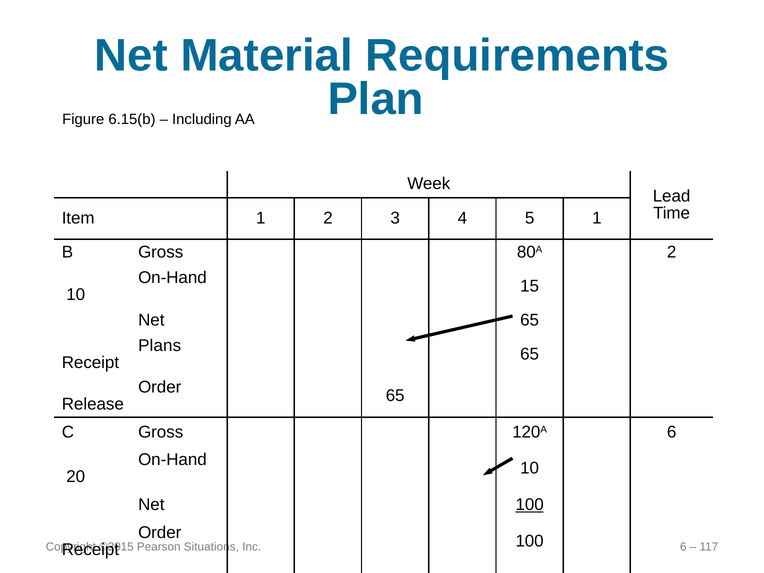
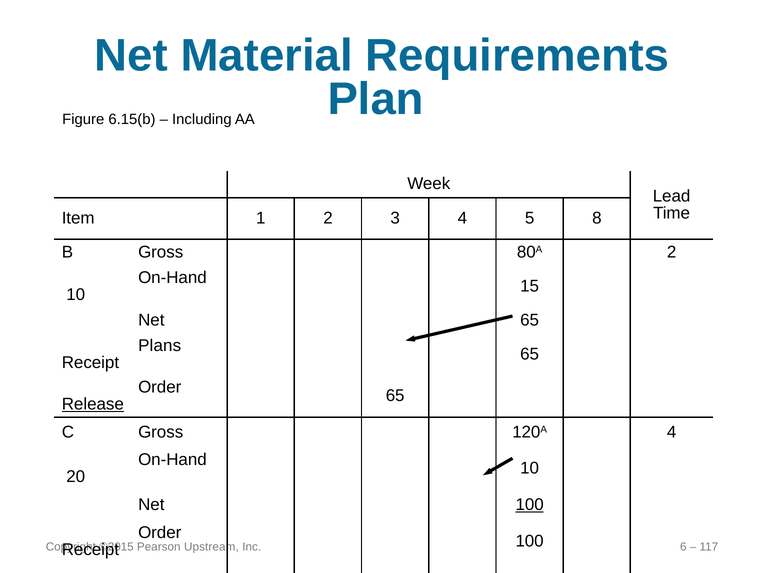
5 1: 1 -> 8 (597, 218)
Release underline: none -> present (93, 404)
120A 6: 6 -> 4 (672, 432)
Situations: Situations -> Upstream (211, 547)
